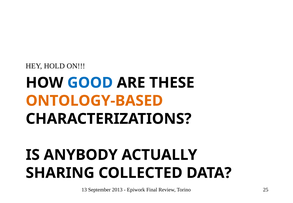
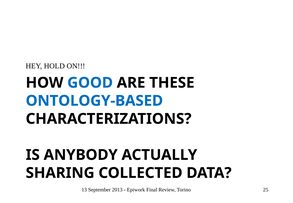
ONTOLOGY-BASED colour: orange -> blue (94, 101)
